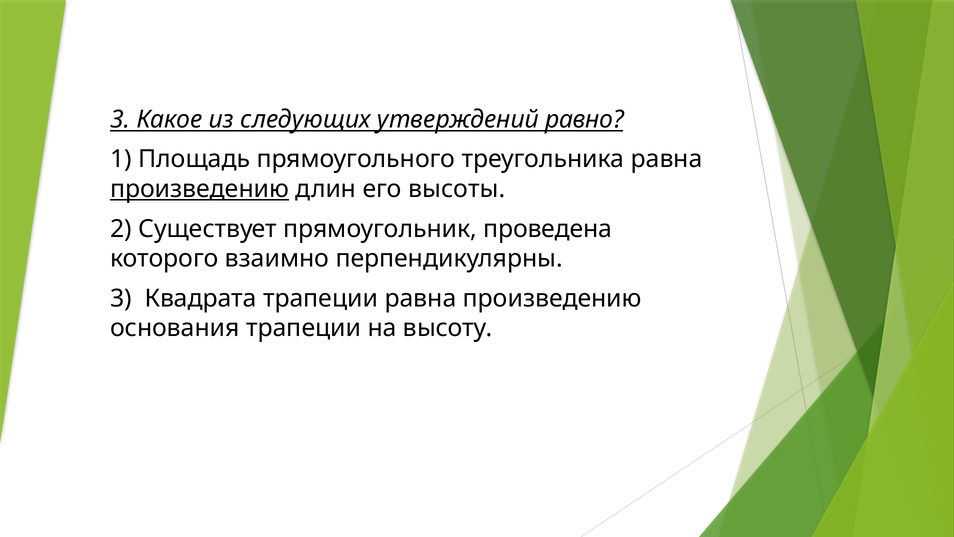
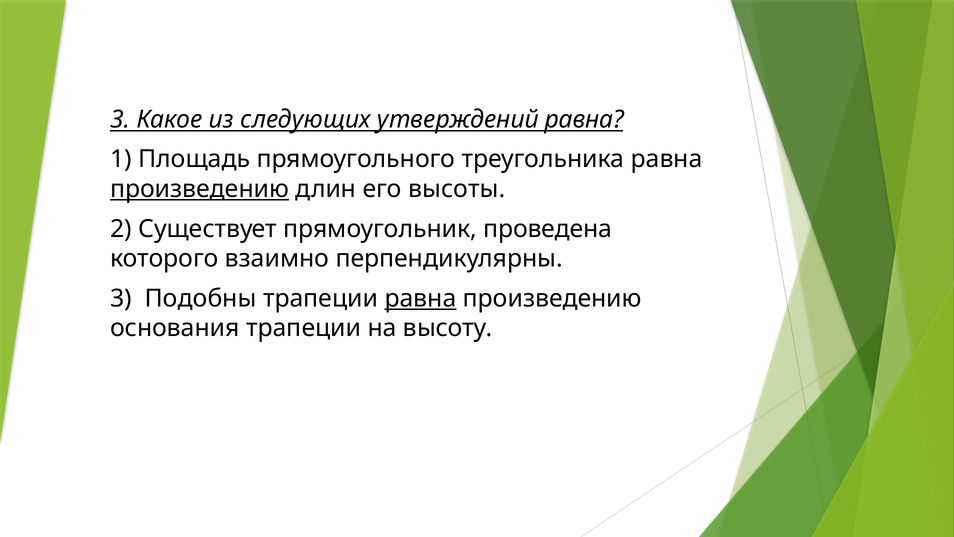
утверждений равно: равно -> равна (584, 119)
Квадрата: Квадрата -> Подобны (201, 298)
равна underline: none -> present (420, 298)
